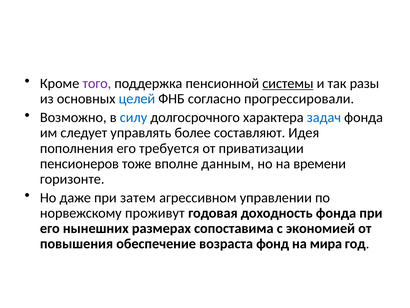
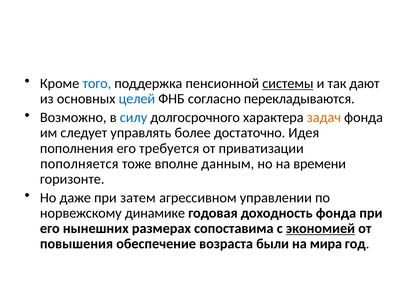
того colour: purple -> blue (97, 83)
разы: разы -> дают (364, 83)
прогрессировали: прогрессировали -> перекладываются (299, 99)
задач colour: blue -> orange (324, 117)
составляют: составляют -> достаточно (250, 133)
пенсионеров: пенсионеров -> пополняется (79, 163)
проживут: проживут -> динамике (155, 213)
экономией underline: none -> present (320, 228)
фонд: фонд -> были (273, 244)
